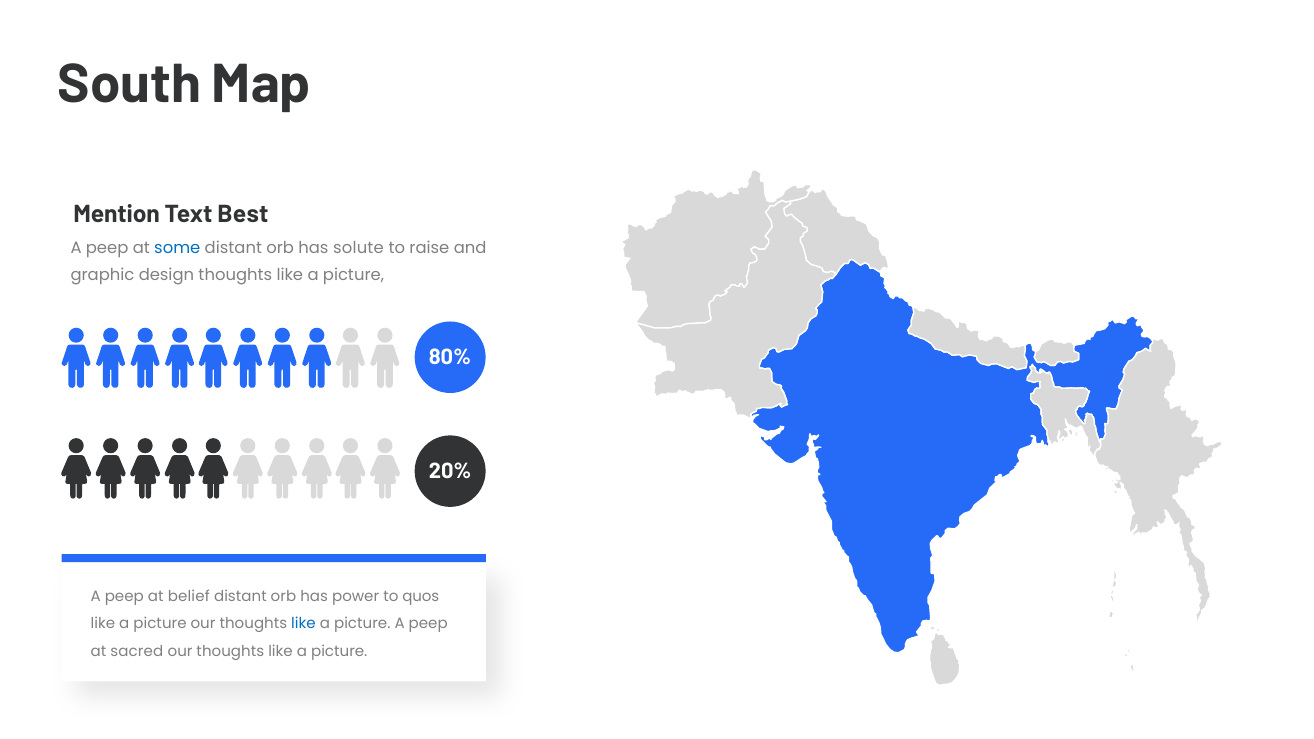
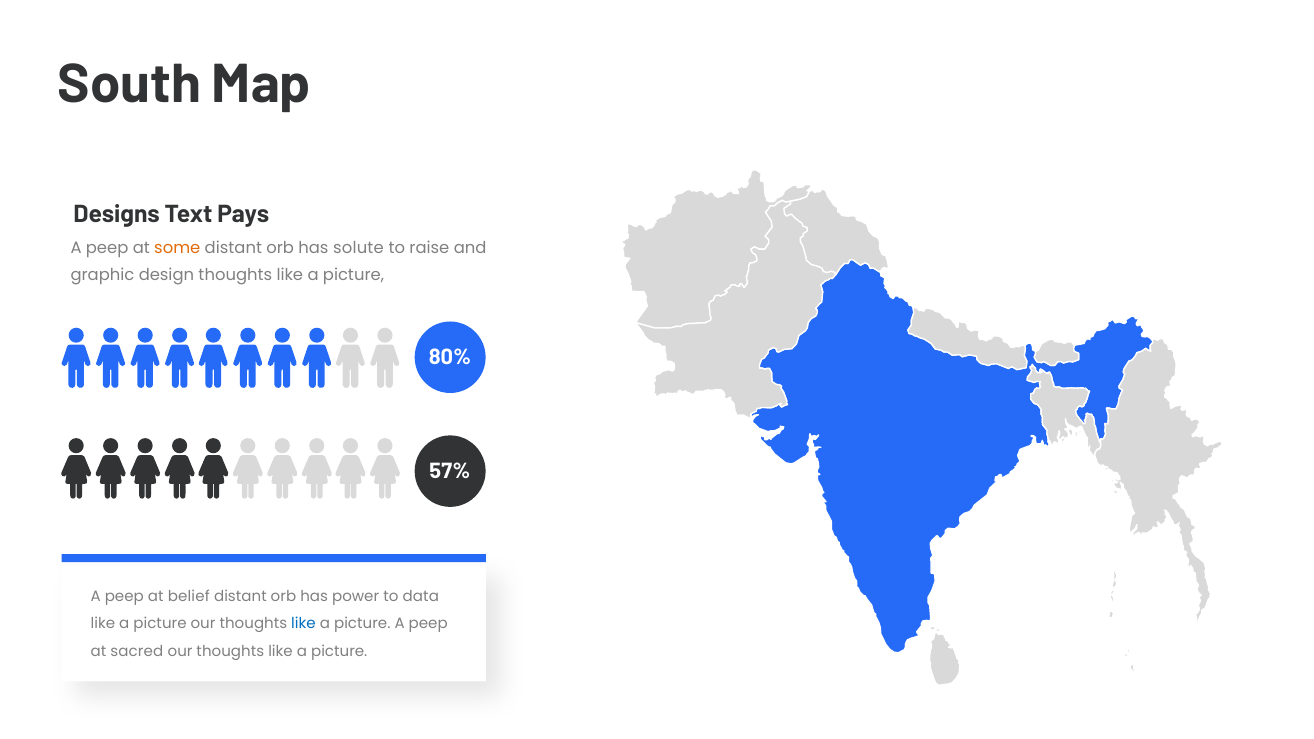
Mention: Mention -> Designs (117, 214)
Best: Best -> Pays (243, 214)
some colour: blue -> orange (177, 248)
20%: 20% -> 57% (450, 472)
quos: quos -> data (421, 597)
